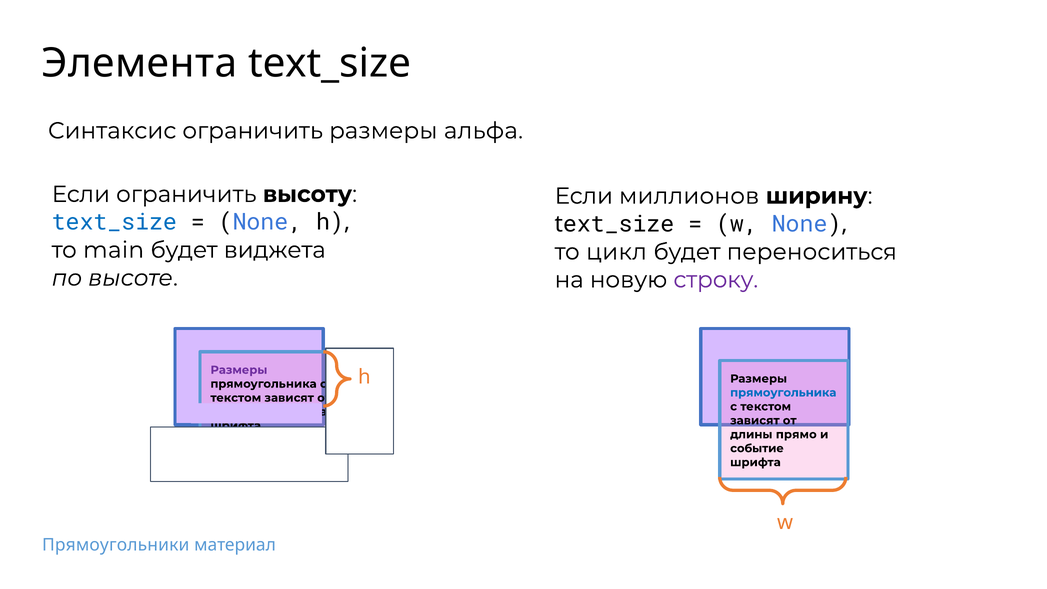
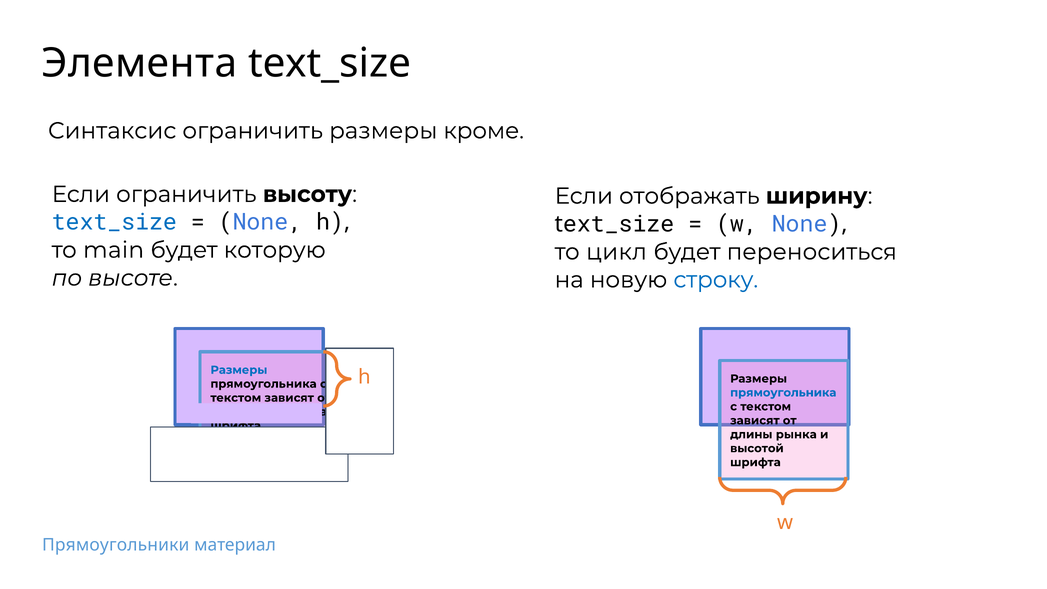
альфа: альфа -> кроме (484, 131)
миллионов: миллионов -> отображать (689, 196)
виджета: виджета -> которую (275, 250)
строку colour: purple -> blue (716, 280)
Размеры colour: purple -> blue (239, 370)
прямо: прямо -> рынка (796, 434)
событие: событие -> высотой (757, 448)
